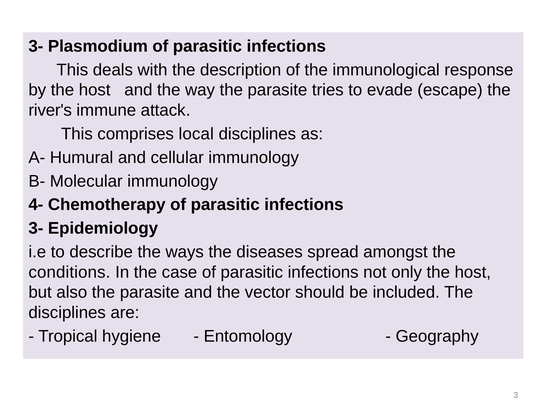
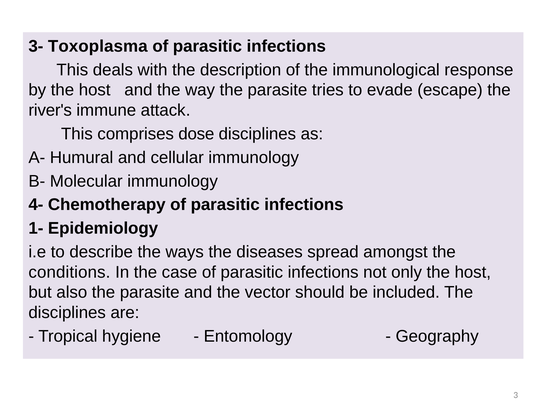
Plasmodium: Plasmodium -> Toxoplasma (98, 46)
local: local -> dose (196, 134)
3-: 3- -> 1- (36, 228)
